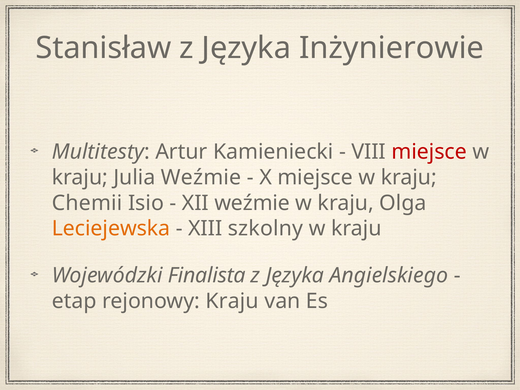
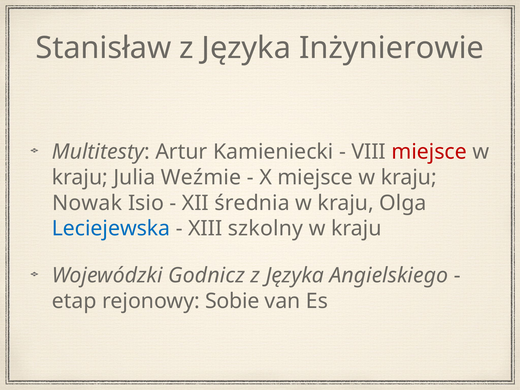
Chemii: Chemii -> Nowak (87, 203)
XII weźmie: weźmie -> średnia (252, 203)
Leciejewska colour: orange -> blue (111, 229)
Finalista: Finalista -> Godnicz (207, 276)
rejonowy Kraju: Kraju -> Sobie (232, 301)
